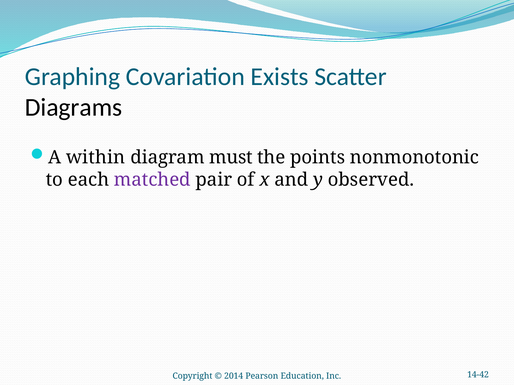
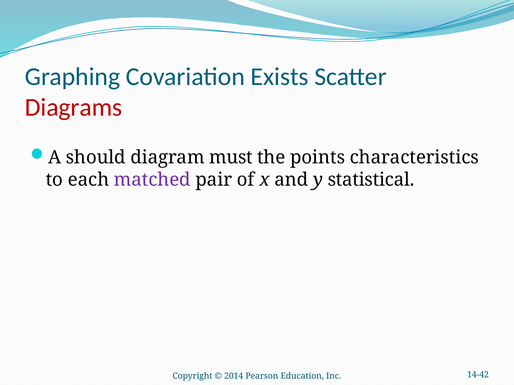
Diagrams colour: black -> red (73, 108)
within: within -> should (96, 158)
nonmonotonic: nonmonotonic -> characteristics (414, 158)
observed: observed -> statistical (371, 180)
